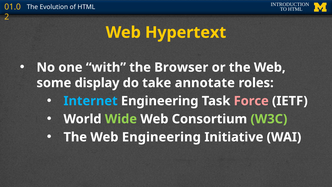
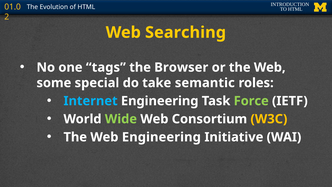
Hypertext: Hypertext -> Searching (186, 32)
with: with -> tags (106, 67)
display: display -> special (97, 83)
annotate: annotate -> semantic (205, 83)
Force colour: pink -> light green (251, 101)
W3C colour: light green -> yellow (269, 119)
